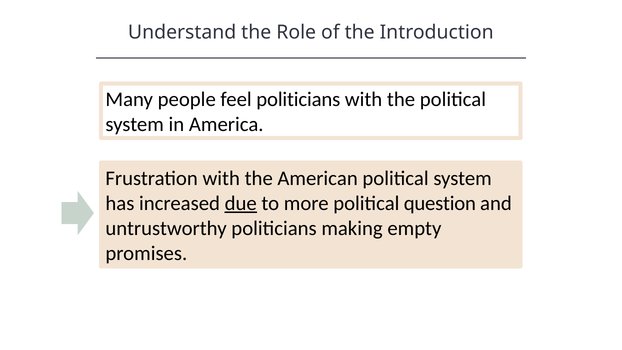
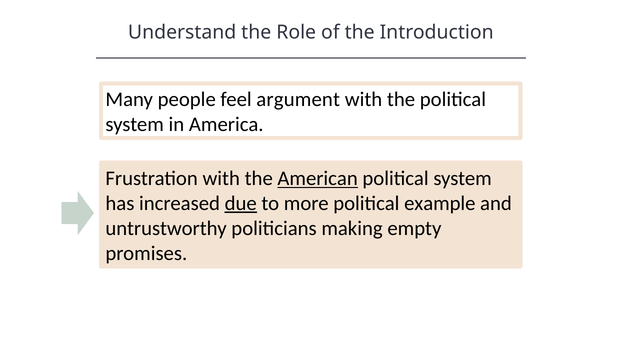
feel politicians: politicians -> argument (298, 100)
American underline: none -> present (318, 178)
question: question -> example (440, 203)
